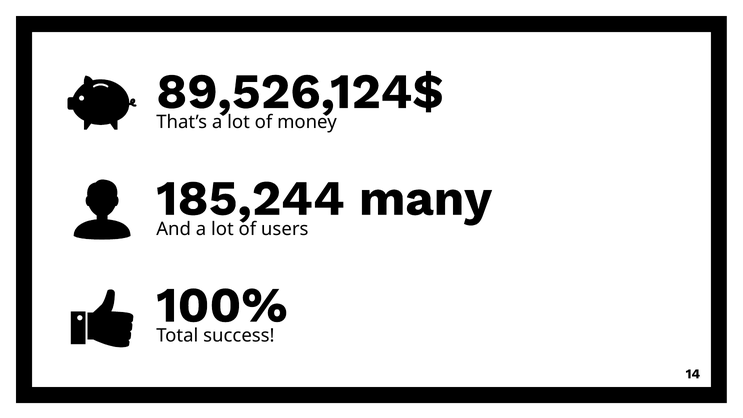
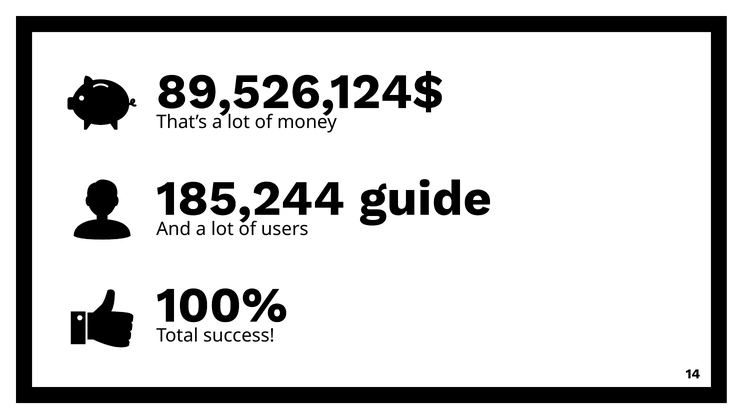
many: many -> guide (425, 198)
